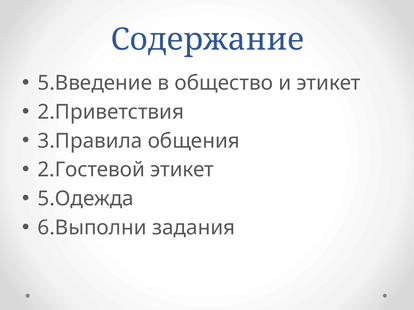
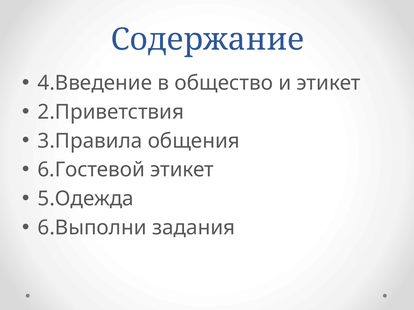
5.Введение: 5.Введение -> 4.Введение (95, 83)
2.Гостевой: 2.Гостевой -> 6.Гостевой (91, 170)
